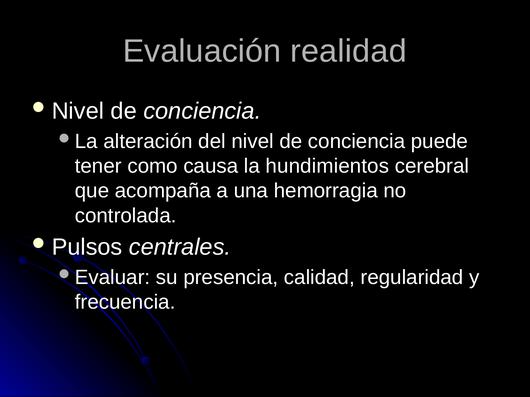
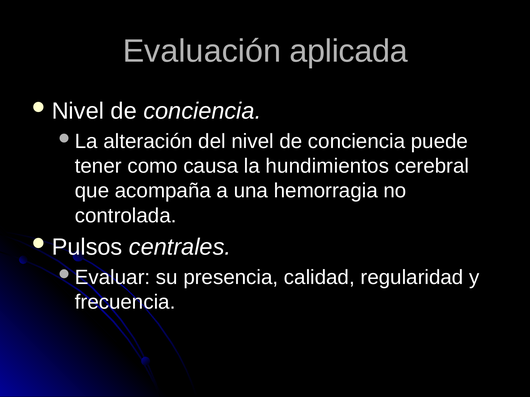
realidad: realidad -> aplicada (349, 51)
